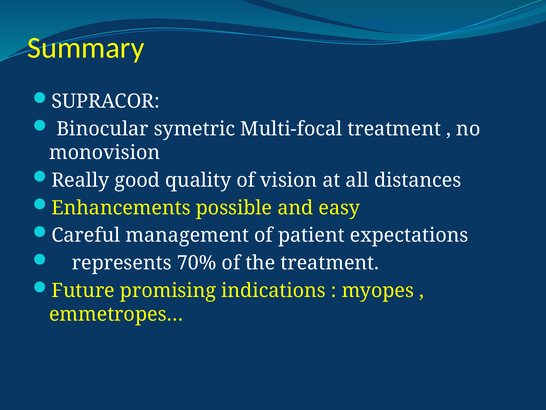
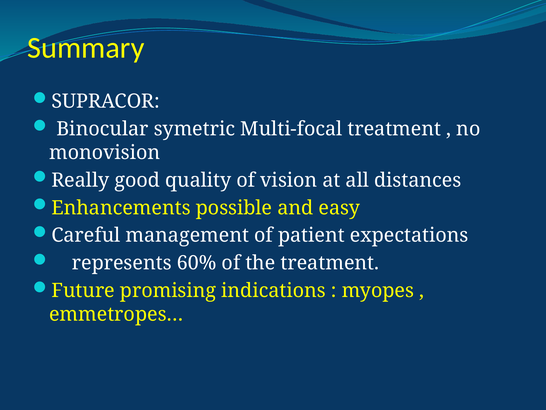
70%: 70% -> 60% (197, 263)
